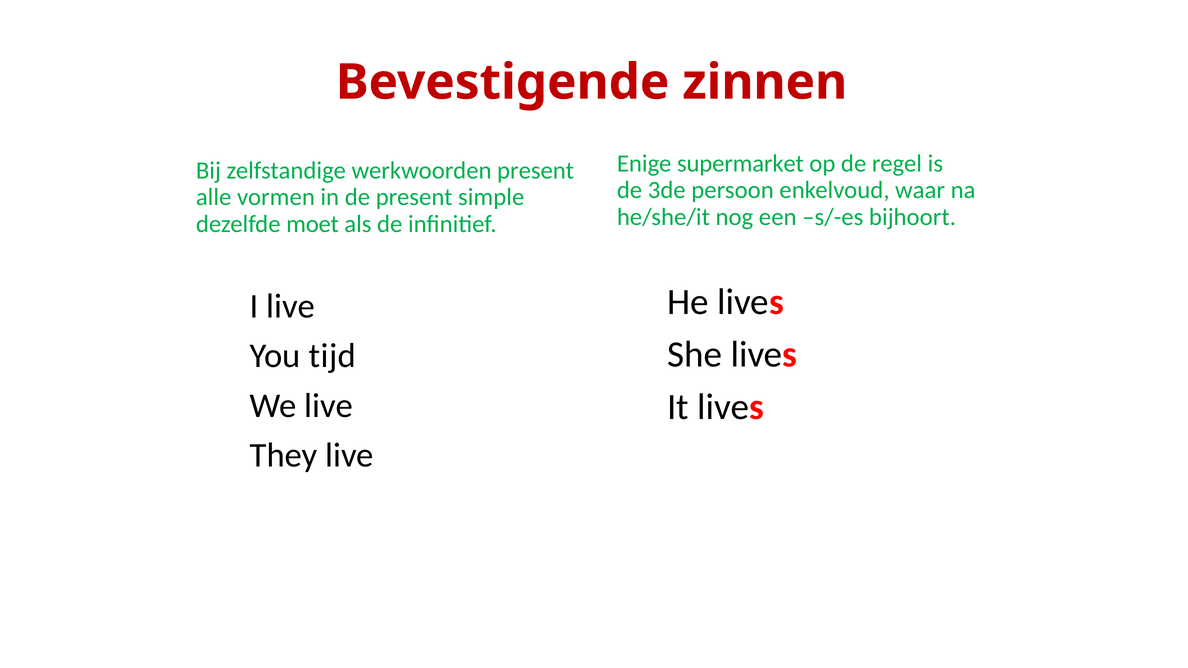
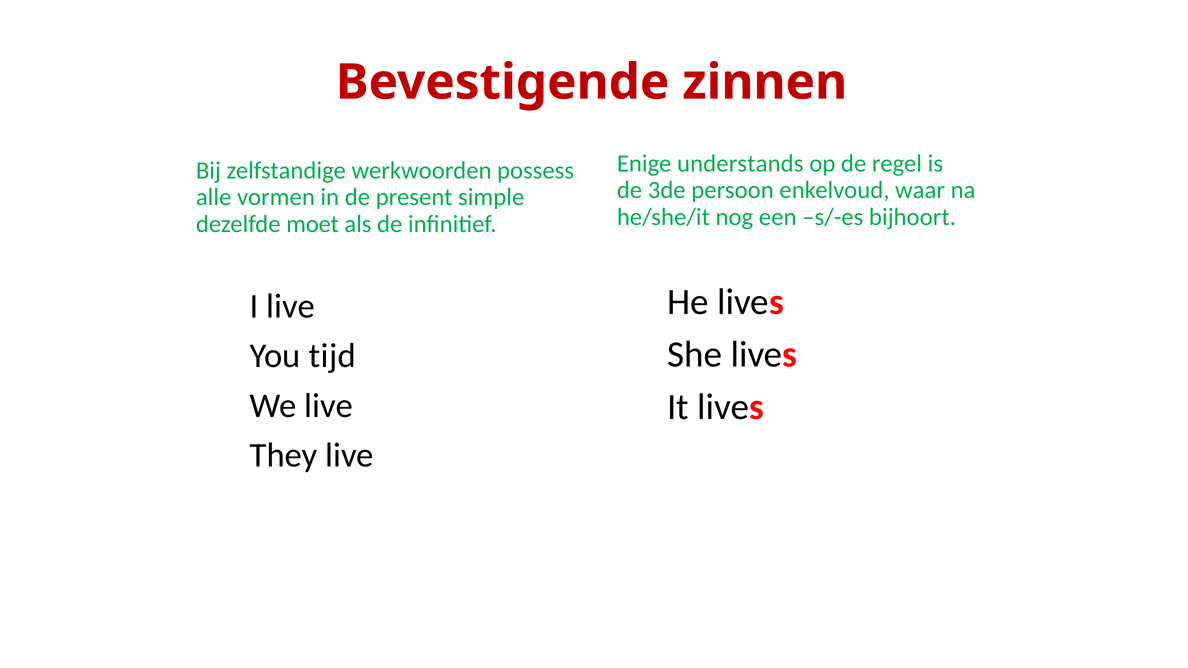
supermarket: supermarket -> understands (740, 164)
werkwoorden present: present -> possess (536, 171)
